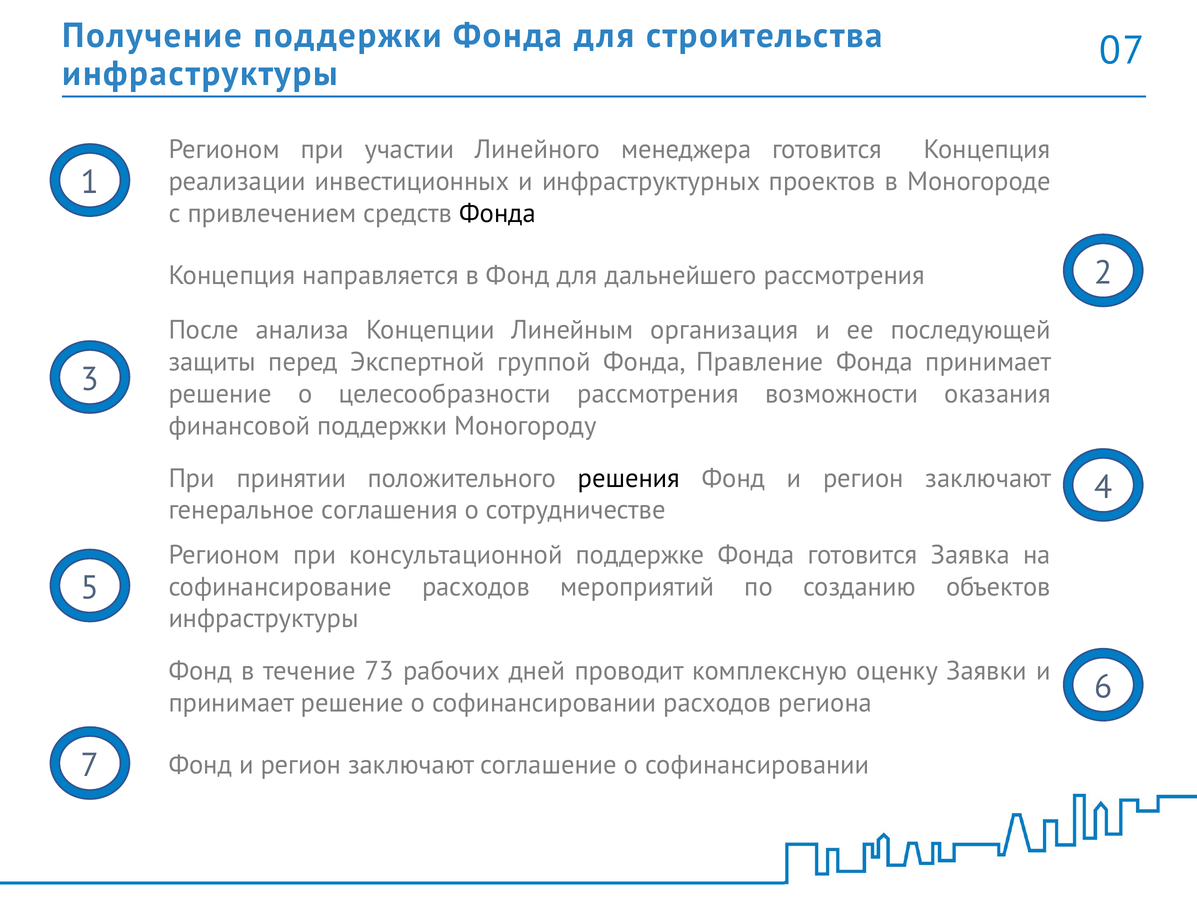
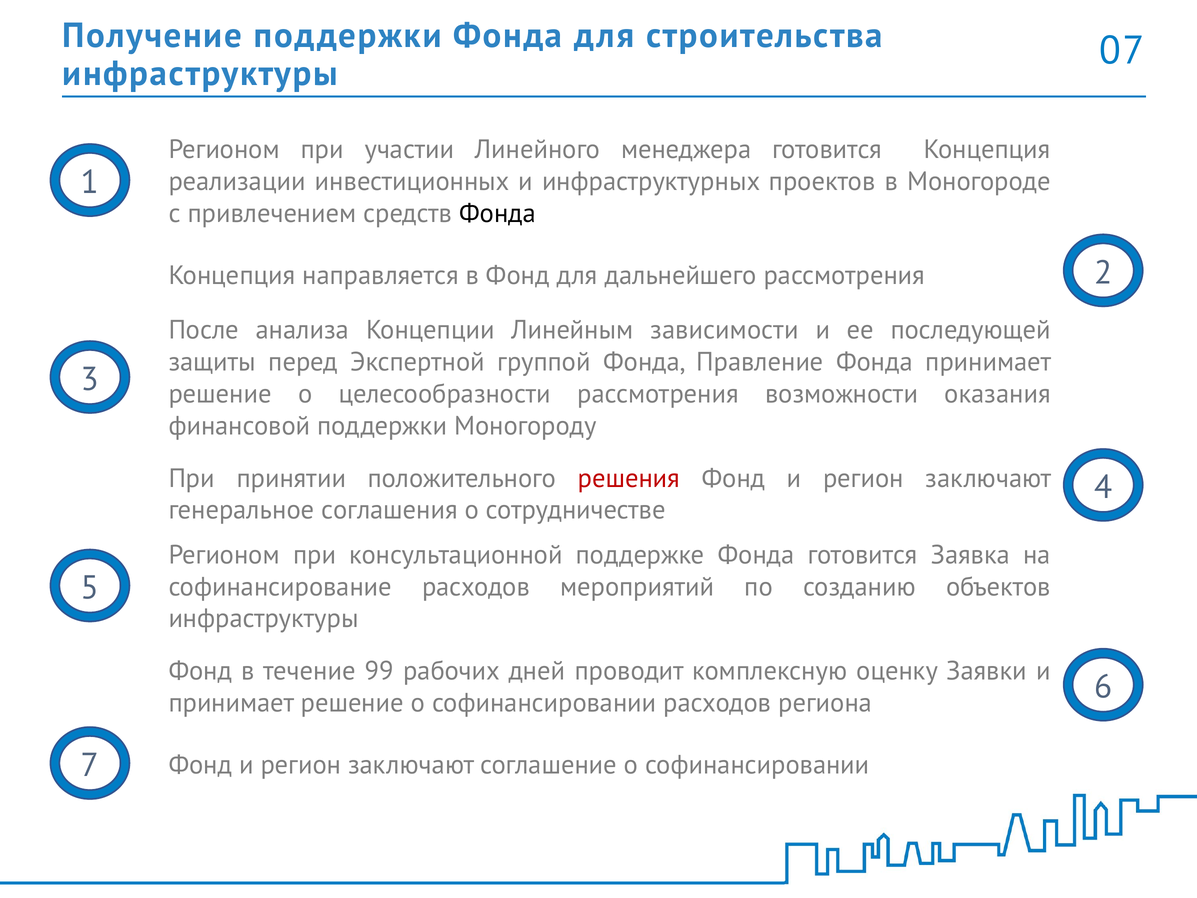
организация: организация -> зависимости (724, 330)
решения colour: black -> red (629, 478)
73: 73 -> 99 (379, 671)
